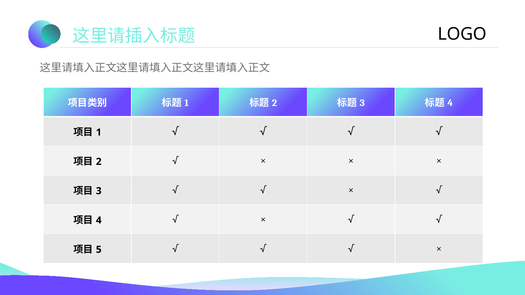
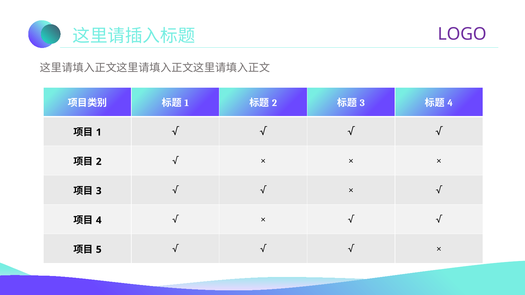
LOGO colour: black -> purple (462, 34)
